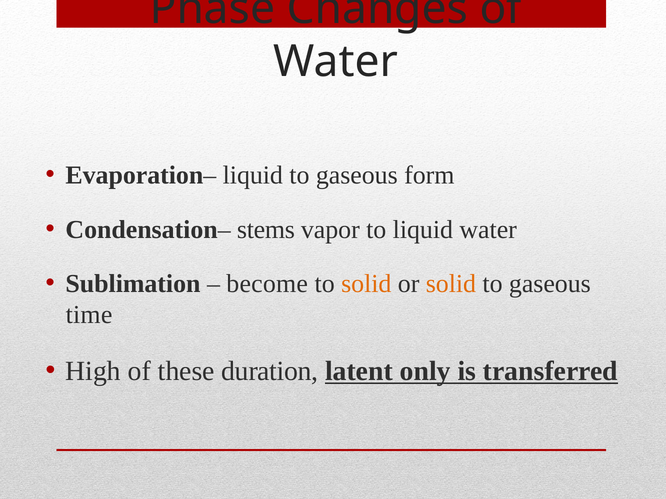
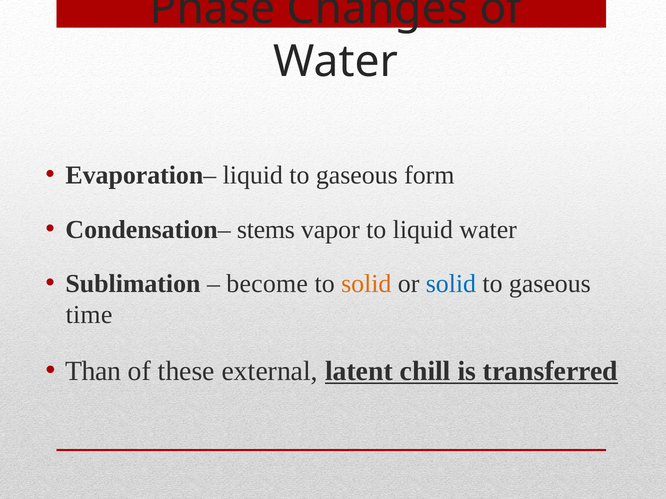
solid colour: orange -> blue (451, 284)
High: High -> Than (93, 371)
duration: duration -> external (270, 371)
only: only -> chill (425, 371)
